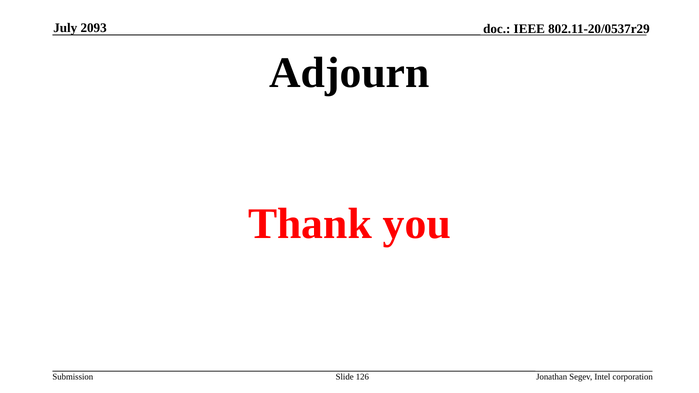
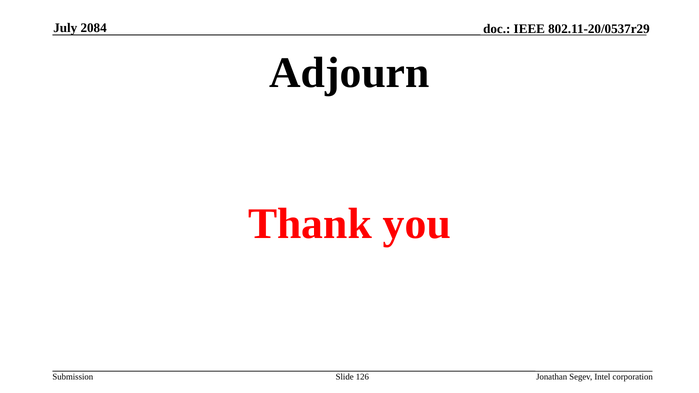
2093: 2093 -> 2084 (94, 28)
